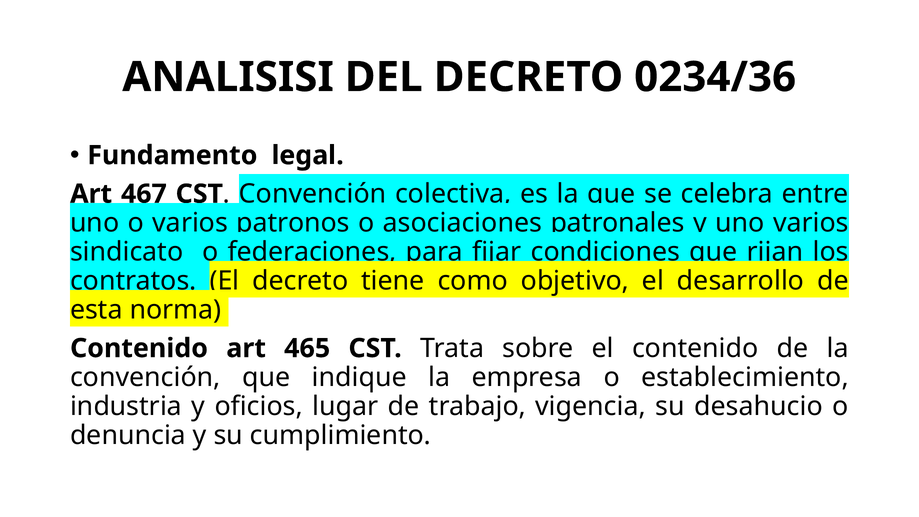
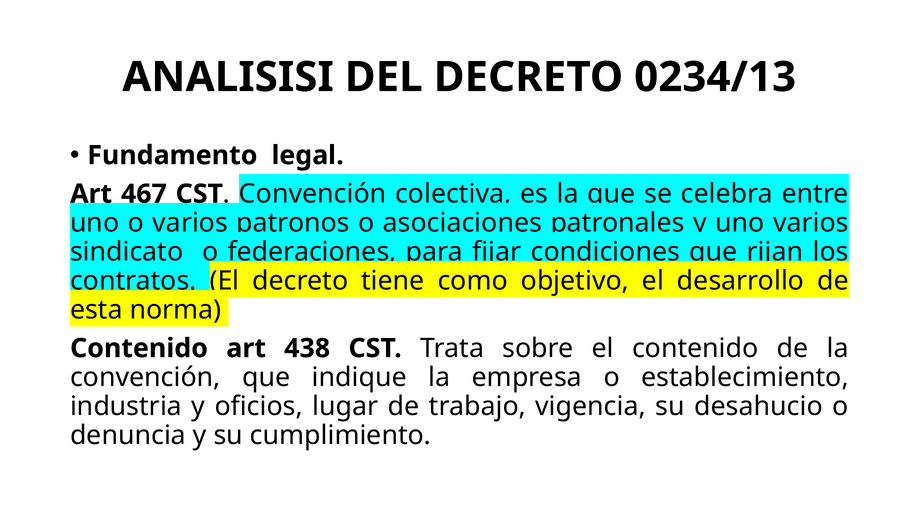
0234/36: 0234/36 -> 0234/13 (715, 77)
465: 465 -> 438 (307, 348)
